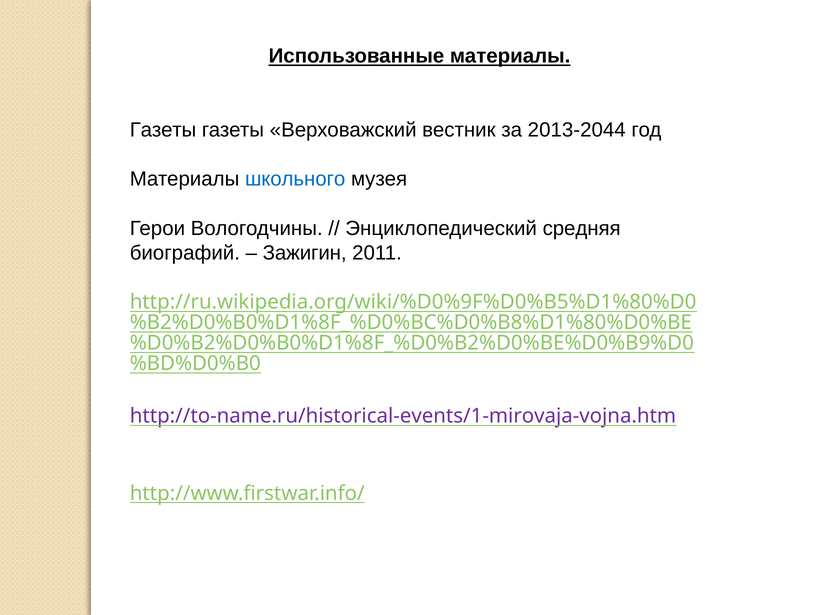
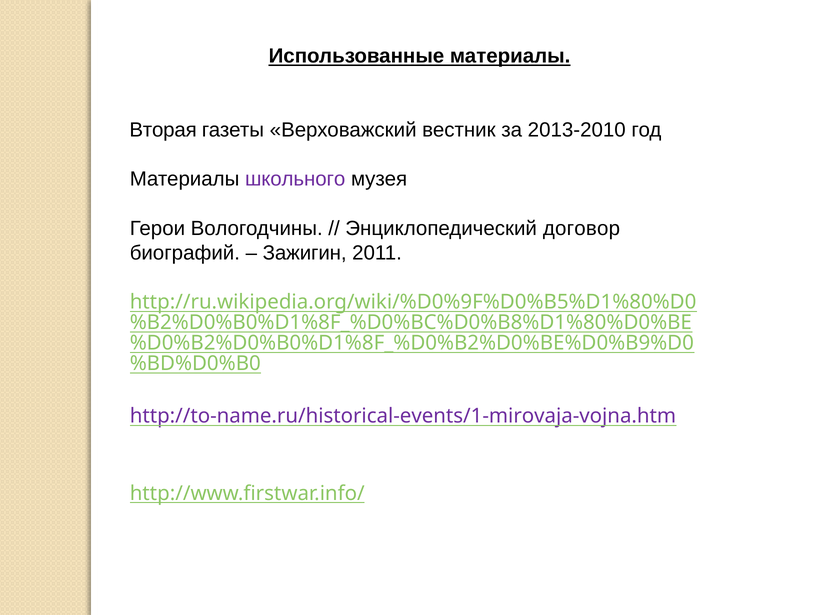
Газеты: Газеты -> Вторая (163, 130)
2013-2044: 2013-2044 -> 2013-2010 (577, 130)
школьного colour: blue -> purple (295, 179)
средняя: средняя -> договор (581, 228)
